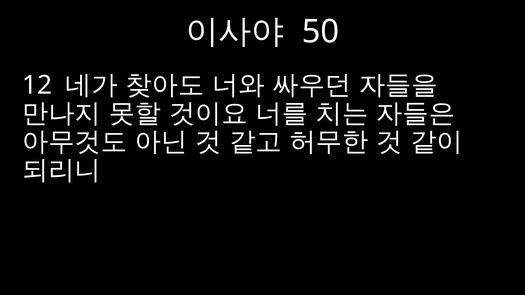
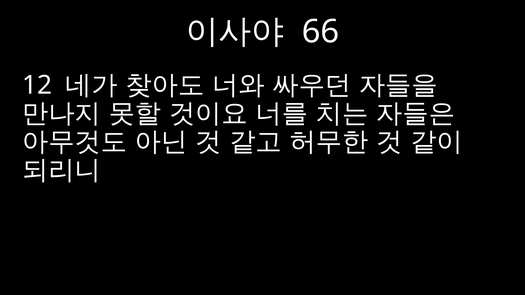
50: 50 -> 66 (321, 32)
